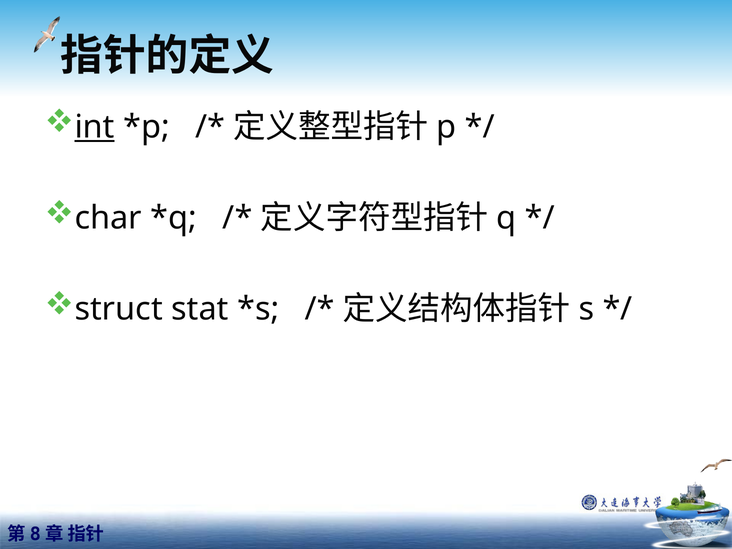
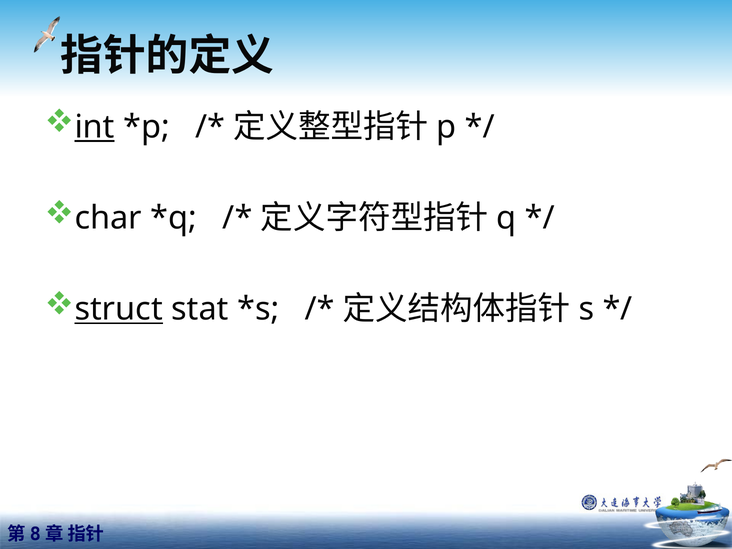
struct underline: none -> present (119, 309)
